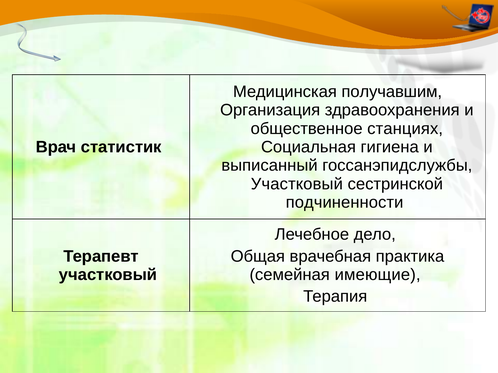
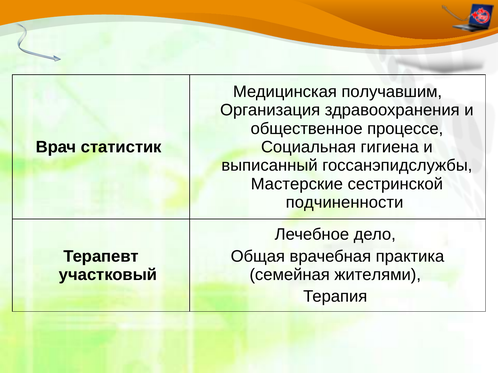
станциях: станциях -> процессе (405, 129)
Участковый: Участковый -> Мастерские (297, 184)
имеющие: имеющие -> жителями (378, 275)
